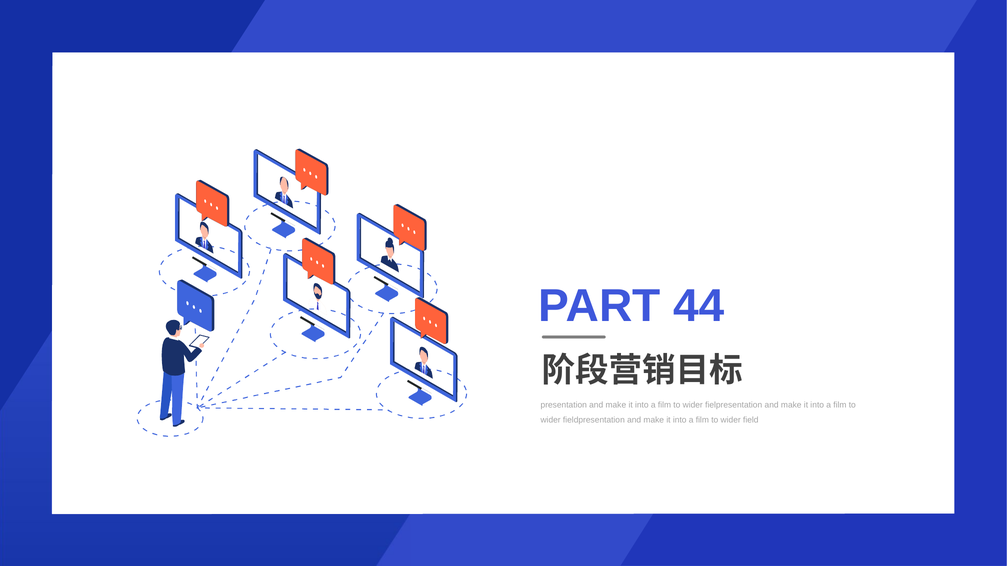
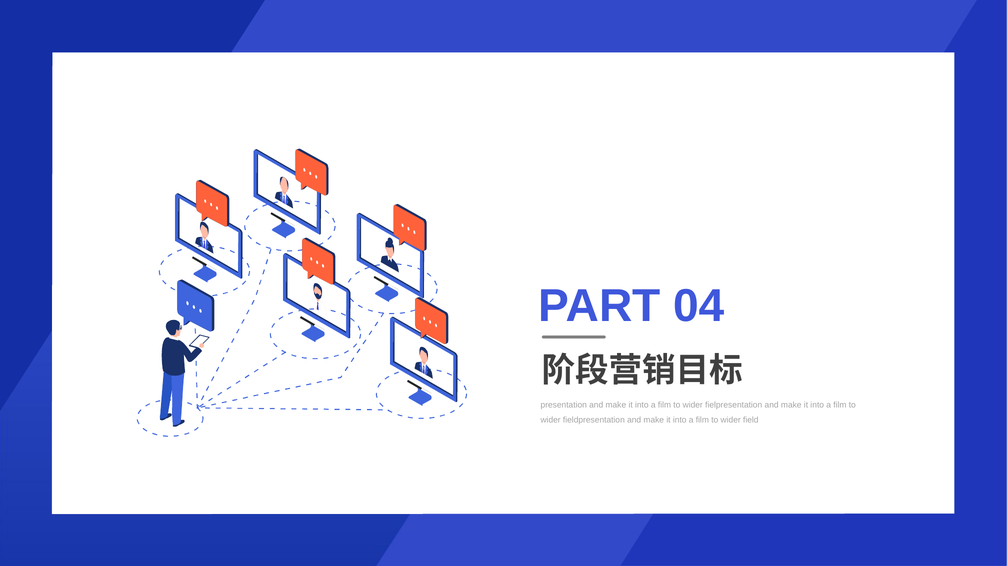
44: 44 -> 04 (699, 306)
